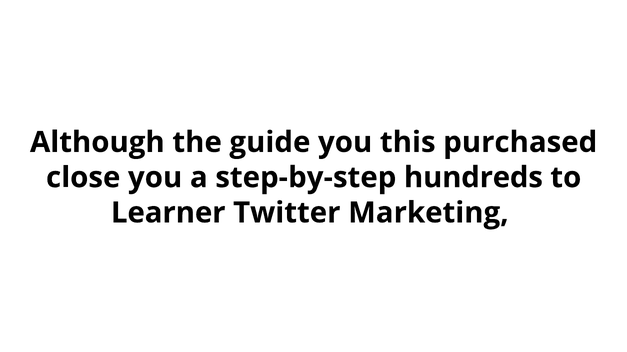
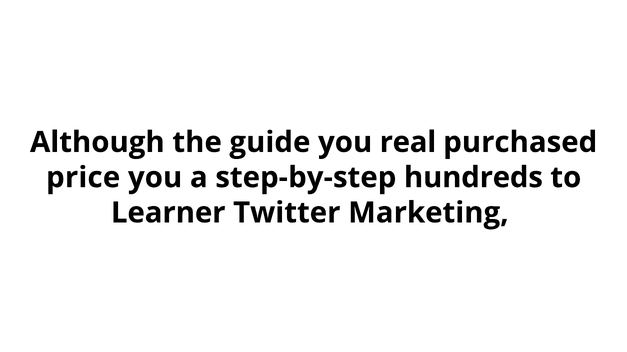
this: this -> real (408, 143)
close: close -> price (83, 178)
